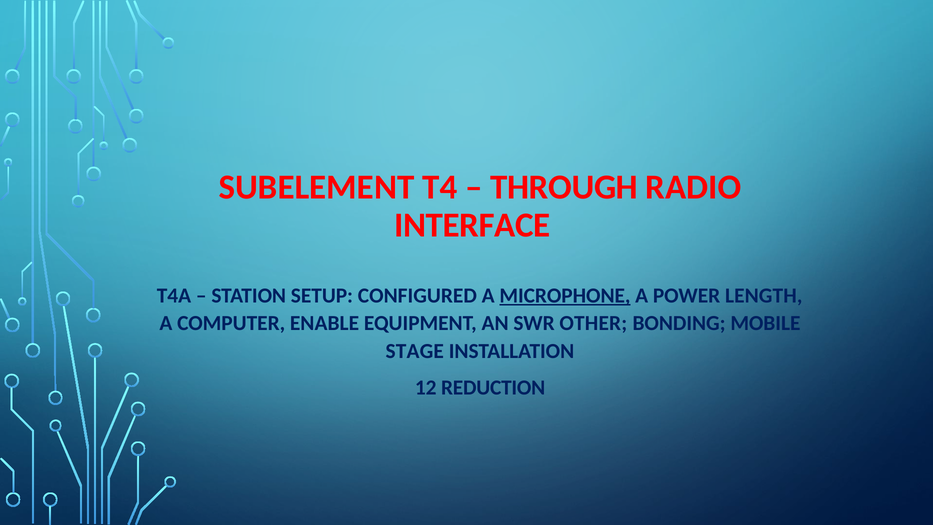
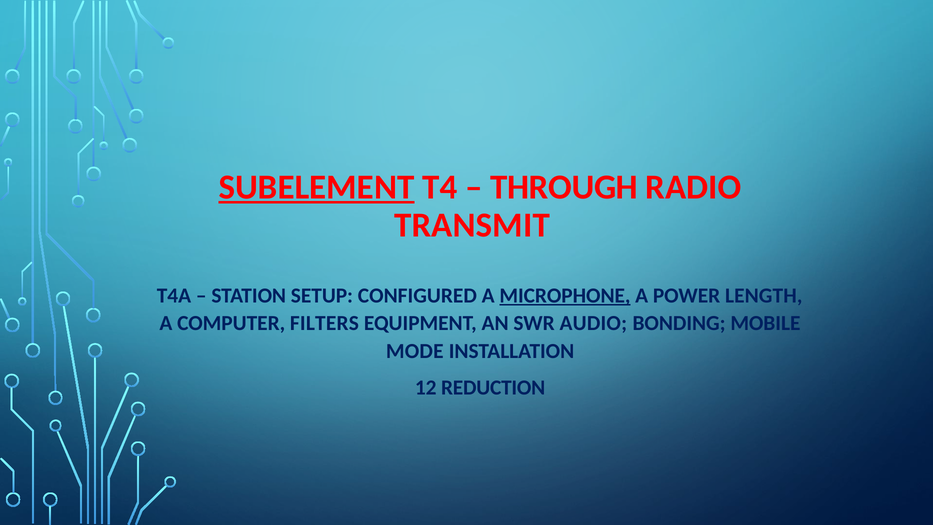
SUBELEMENT underline: none -> present (316, 187)
INTERFACE: INTERFACE -> TRANSMIT (472, 225)
ENABLE: ENABLE -> FILTERS (324, 323)
OTHER: OTHER -> AUDIO (593, 323)
STAGE: STAGE -> MODE (415, 351)
